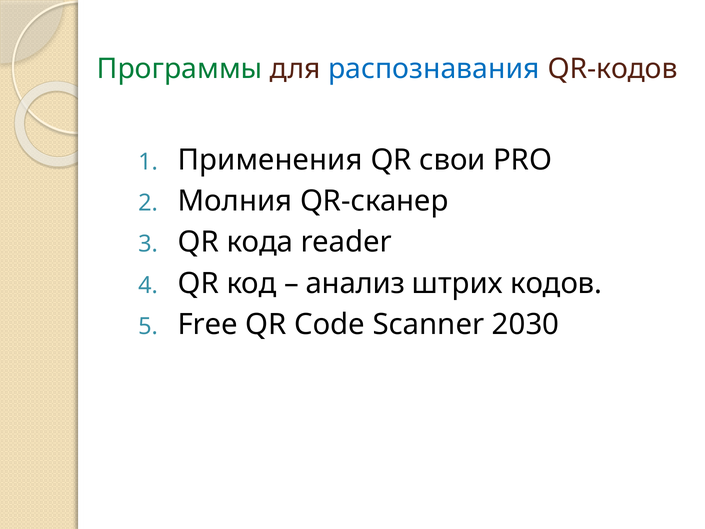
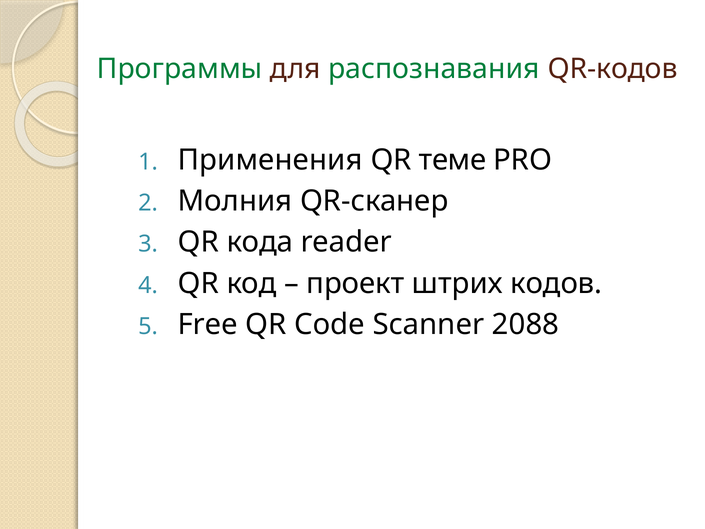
распознавания colour: blue -> green (434, 69)
свои: свои -> теме (453, 160)
анализ: анализ -> проект (355, 283)
2030: 2030 -> 2088 (526, 324)
